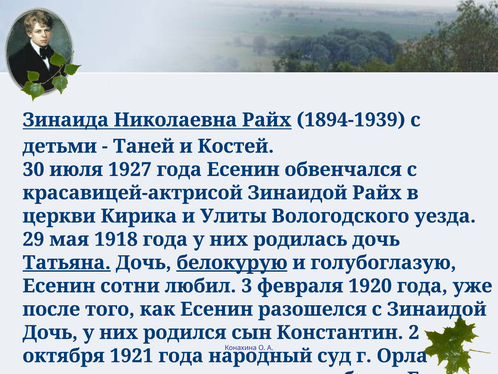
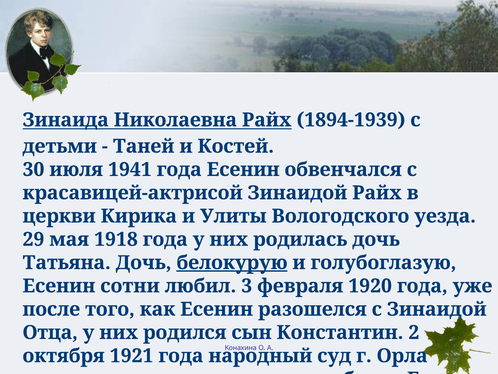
1927: 1927 -> 1941 (130, 169)
Татьяна underline: present -> none (67, 262)
Дочь: Дочь -> Отца (50, 332)
